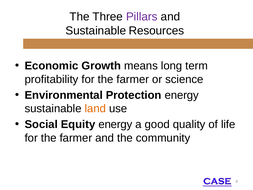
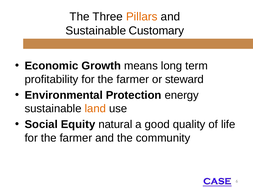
Pillars colour: purple -> orange (142, 17)
Resources: Resources -> Customary (156, 31)
science: science -> steward (184, 79)
Equity energy: energy -> natural (115, 124)
